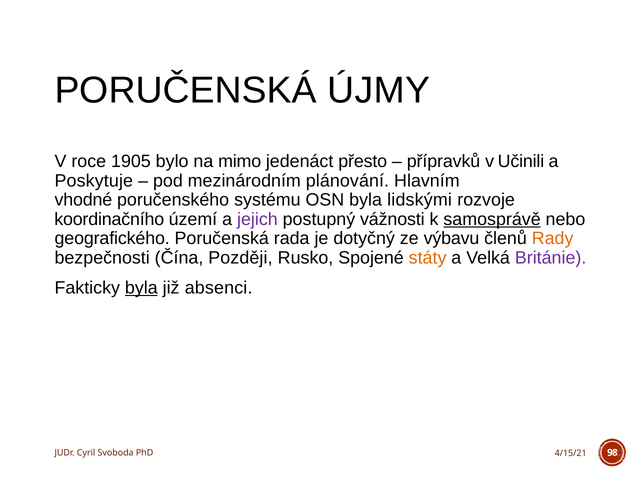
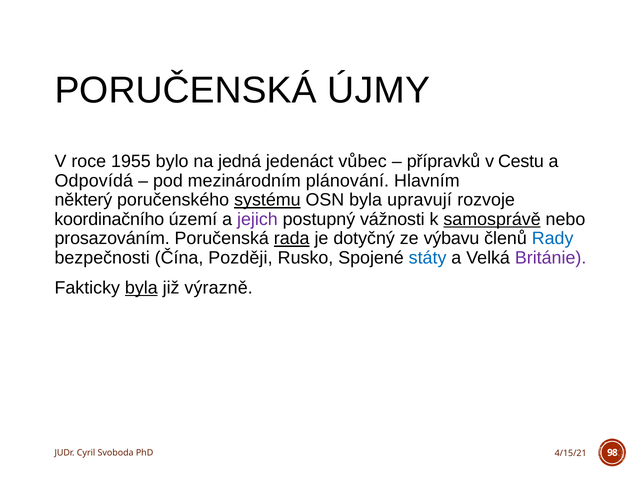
1905: 1905 -> 1955 (131, 162)
mimo: mimo -> jedná (240, 162)
přesto: přesto -> vůbec (363, 162)
Učinili: Učinili -> Cestu (521, 162)
Poskytuje: Poskytuje -> Odpovídá (94, 181)
vhodné: vhodné -> některý (83, 200)
systému underline: none -> present (267, 200)
lidskými: lidskými -> upravují (420, 200)
geografického: geografického -> prosazováním (112, 239)
rada underline: none -> present (292, 239)
Rady colour: orange -> blue (553, 239)
státy colour: orange -> blue (428, 258)
absenci: absenci -> výrazně (219, 288)
